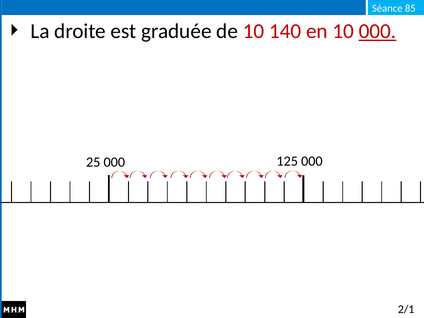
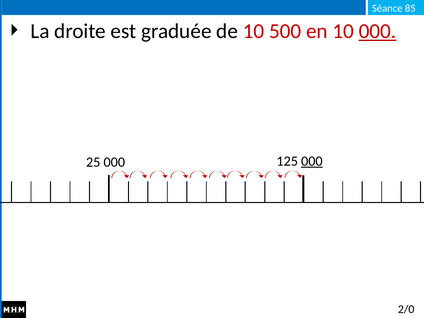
140: 140 -> 500 (285, 31)
000 underline: none -> present (312, 161)
2/1: 2/1 -> 2/0 (406, 309)
